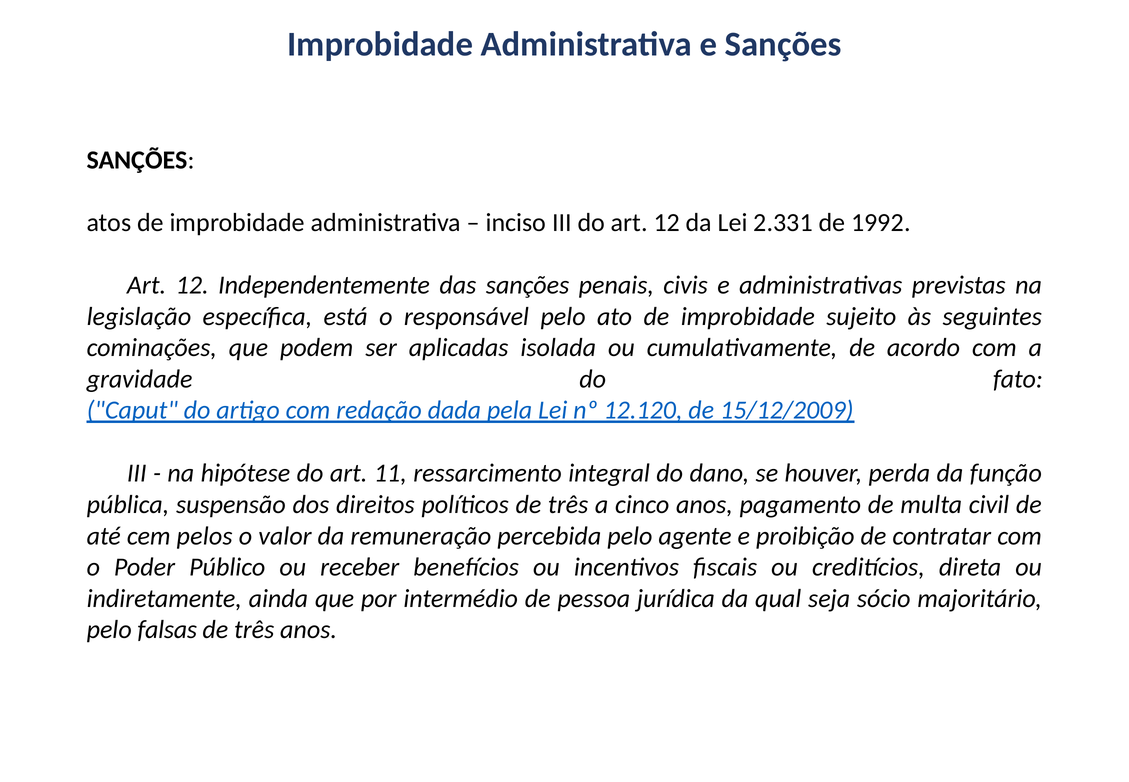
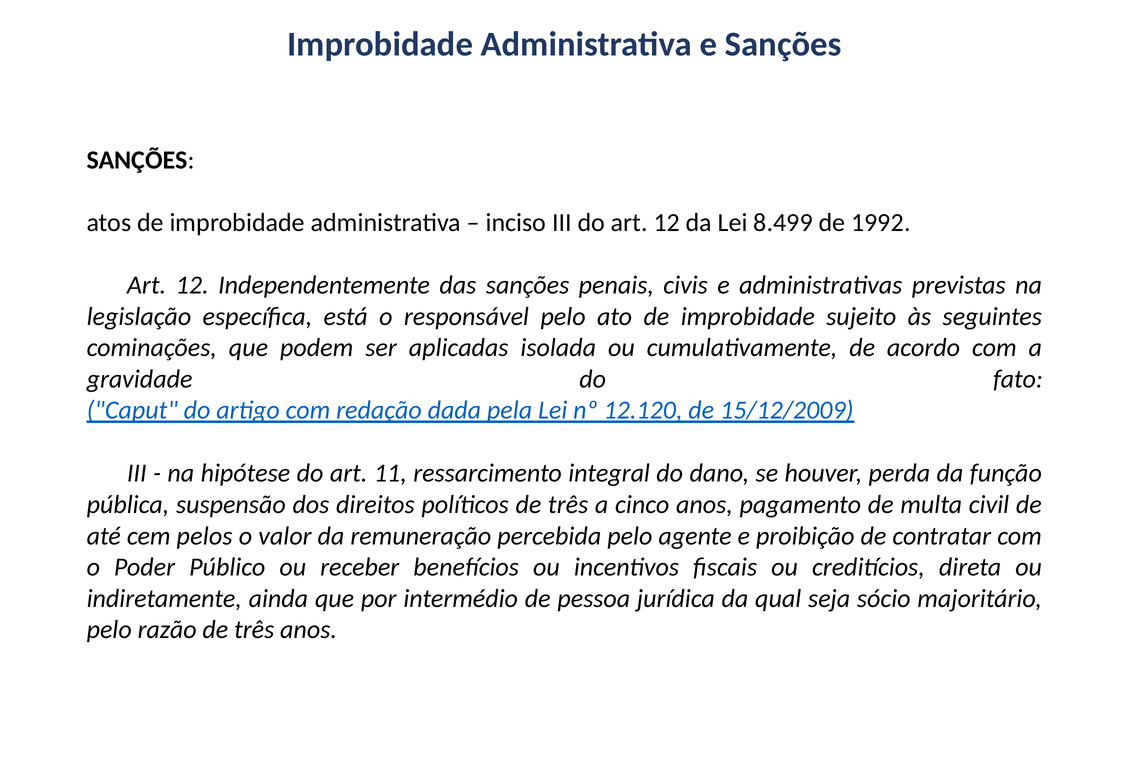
2.331: 2.331 -> 8.499 (783, 222)
falsas: falsas -> razão (167, 629)
